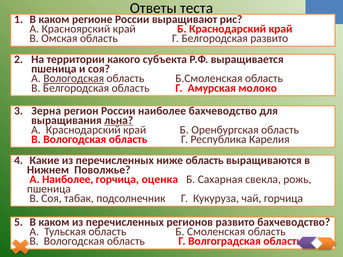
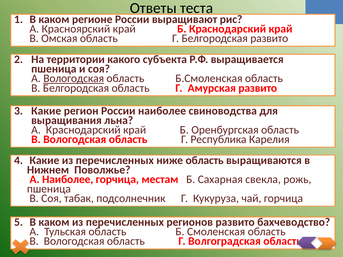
Амурская молоко: молоко -> развито (258, 88)
Зерна: Зерна -> Какие (46, 111)
наиболее бахчеводство: бахчеводство -> свиноводства (223, 111)
льна underline: present -> none (119, 120)
оценка: оценка -> местам (160, 180)
